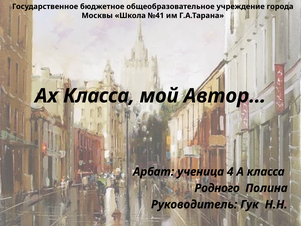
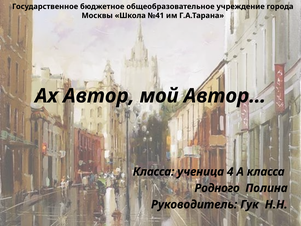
Ах Класса: Класса -> Автор (99, 96)
Арбат: Арбат -> Класса (154, 172)
